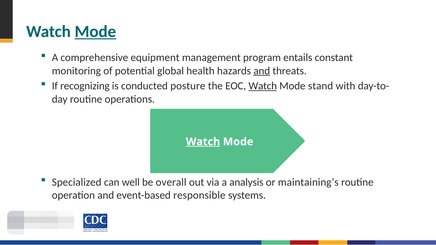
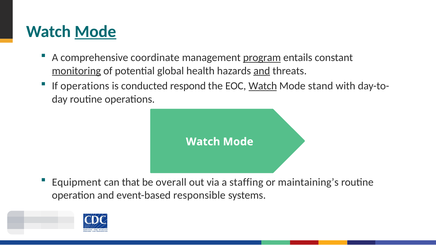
equipment: equipment -> coordinate (155, 58)
program underline: none -> present (262, 58)
monitoring underline: none -> present (76, 71)
If recognizing: recognizing -> operations (85, 86)
posture: posture -> respond (188, 86)
Watch underline: present -> none (203, 142)
Specialized: Specialized -> Equipment (77, 182)
well: well -> that (131, 182)
analysis: analysis -> staffing (246, 182)
